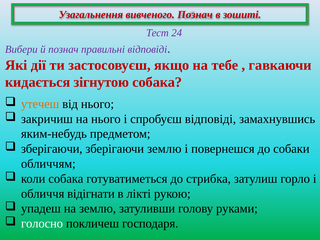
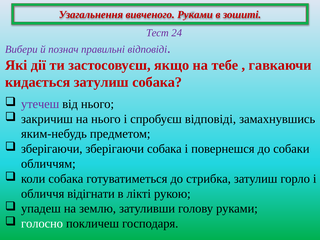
вивченого Познач: Познач -> Руками (195, 15)
кидається зігнутою: зігнутою -> затулиш (101, 82)
утечеш colour: orange -> purple (40, 104)
зберігаючи землю: землю -> собака (164, 149)
